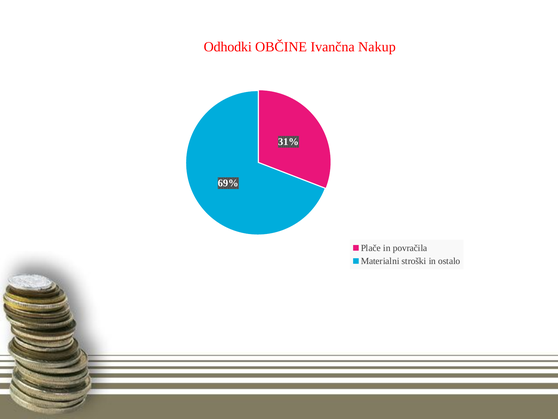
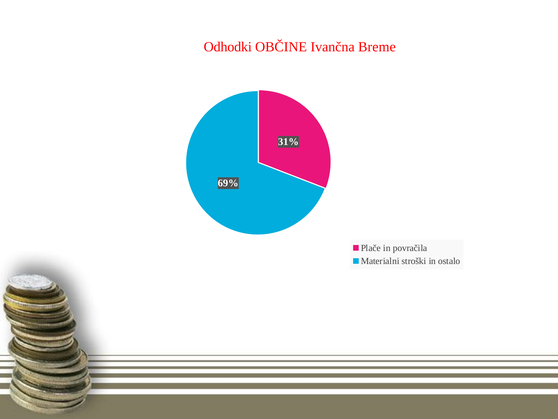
Nakup: Nakup -> Breme (377, 47)
